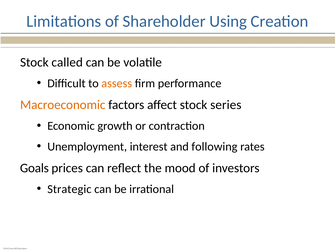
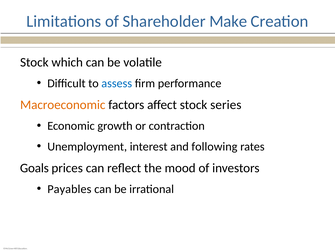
Using: Using -> Make (228, 21)
called: called -> which (67, 62)
assess colour: orange -> blue (117, 83)
Strategic: Strategic -> Payables (69, 189)
